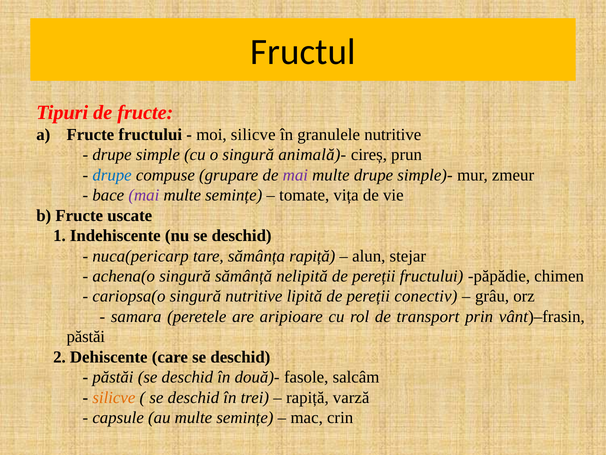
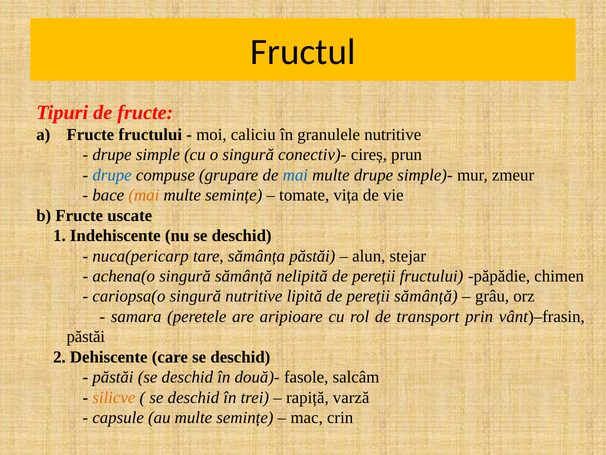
moi silicve: silicve -> caliciu (253, 134)
animală)-: animală)- -> conectiv)- (312, 155)
mai colour: purple -> blue (295, 175)
mai colour: purple -> orange (144, 195)
sămânța rapiță: rapiță -> păstăi (312, 256)
pereții conectiv: conectiv -> sămânță (426, 296)
